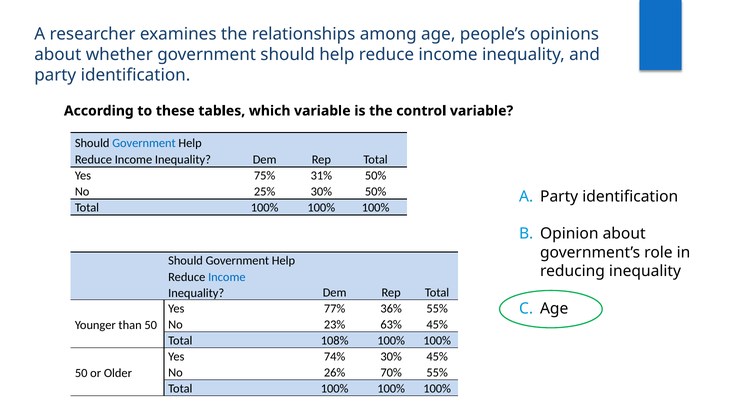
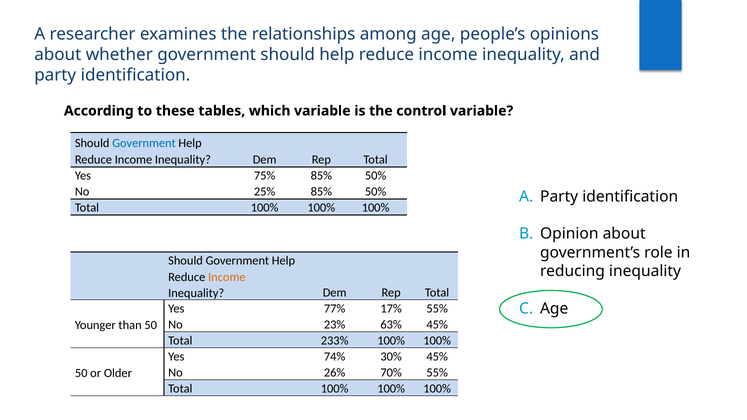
75% 31%: 31% -> 85% (321, 176)
25% 30%: 30% -> 85% (321, 192)
Income colour: blue -> orange (227, 277)
36%: 36% -> 17% (391, 309)
108%: 108% -> 233% (335, 341)
